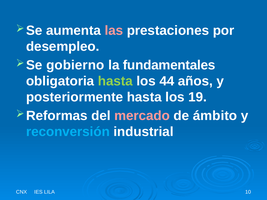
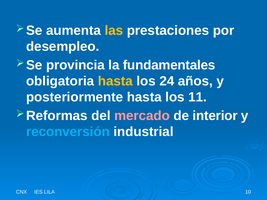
las colour: pink -> yellow (114, 30)
gobierno: gobierno -> provincia (75, 65)
hasta colour: light green -> yellow (115, 81)
44: 44 -> 24 (167, 81)
19: 19 -> 11 (198, 97)
ámbito: ámbito -> interior (215, 116)
